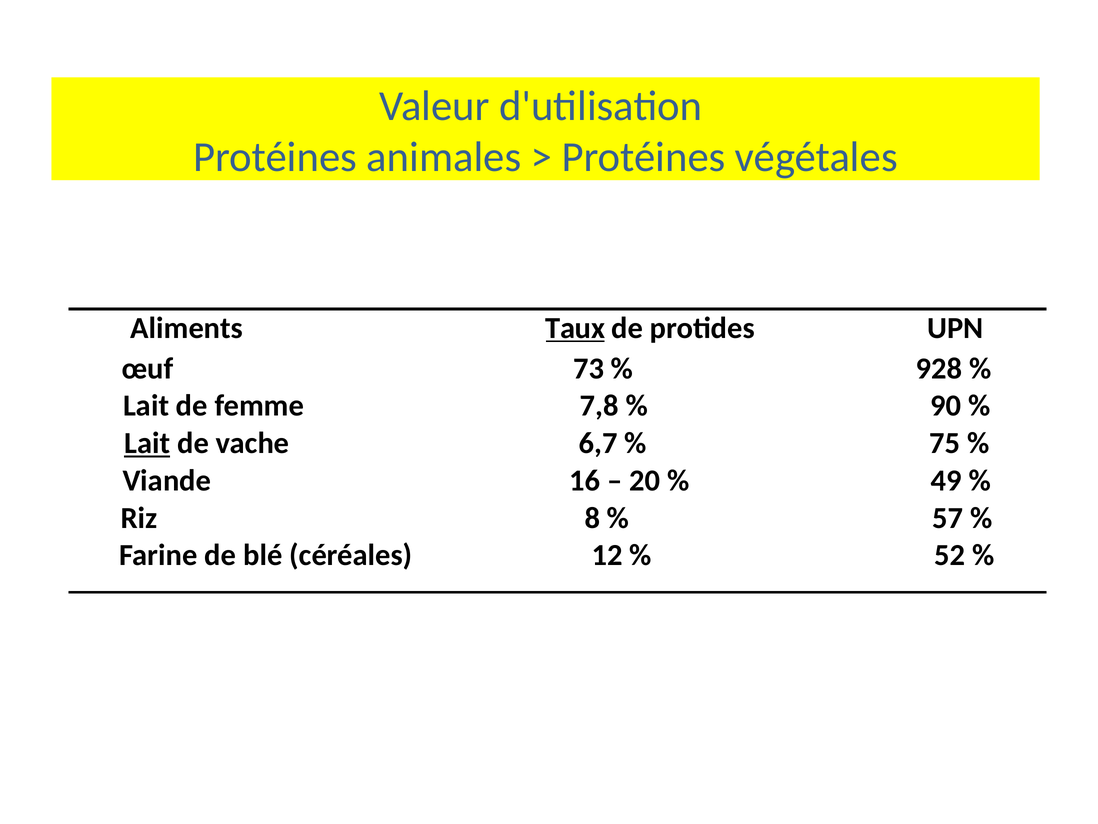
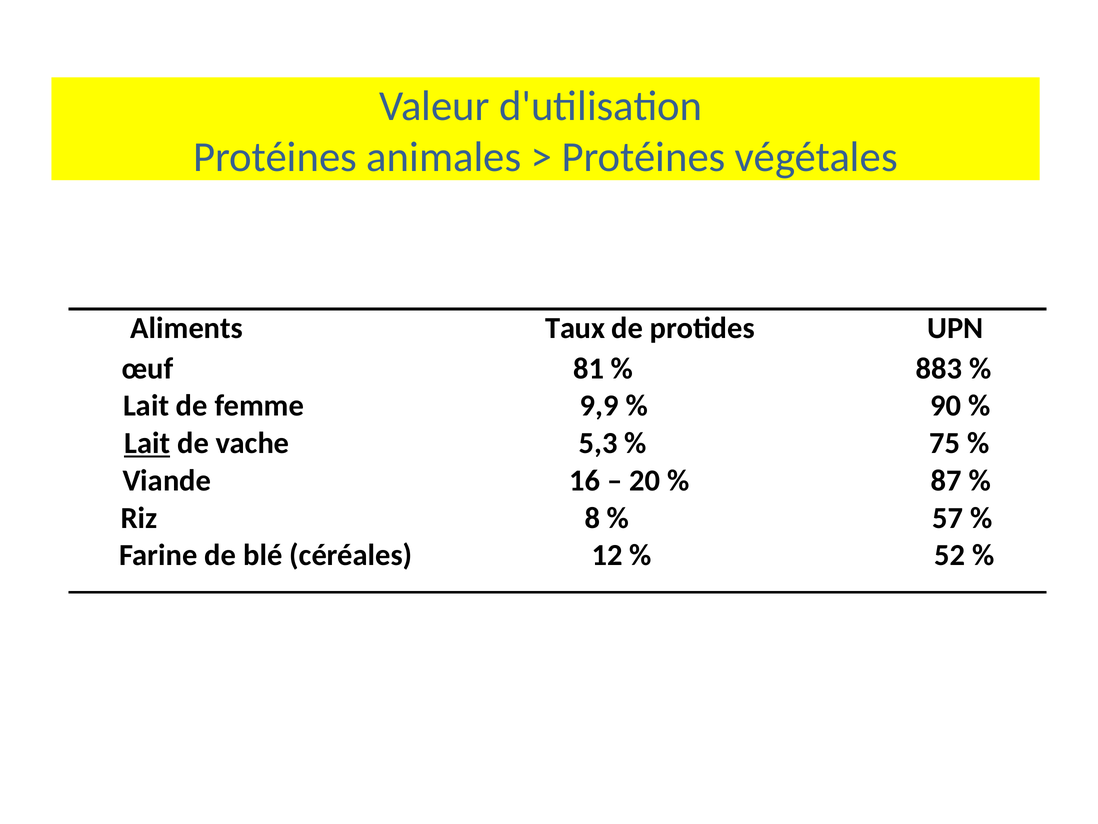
Taux underline: present -> none (575, 328)
73: 73 -> 81 (588, 368)
928: 928 -> 883 (939, 368)
7,8: 7,8 -> 9,9 (599, 406)
6,7: 6,7 -> 5,3 (598, 443)
49: 49 -> 87 (946, 480)
